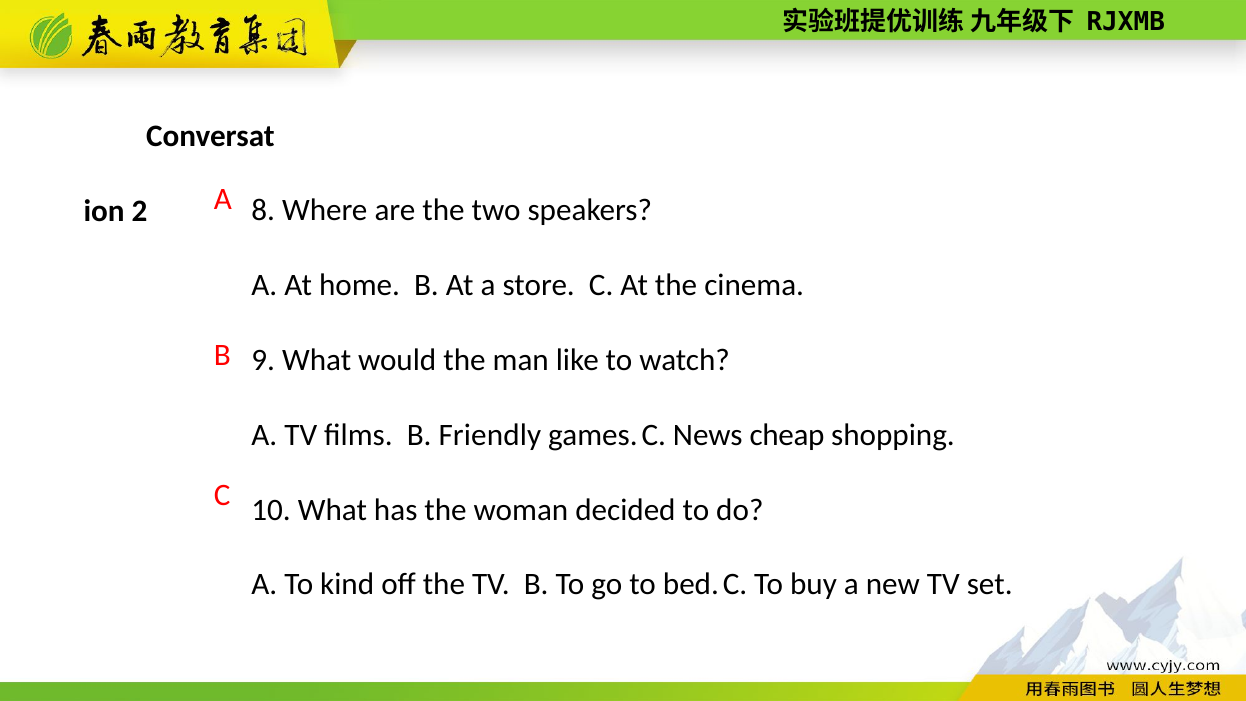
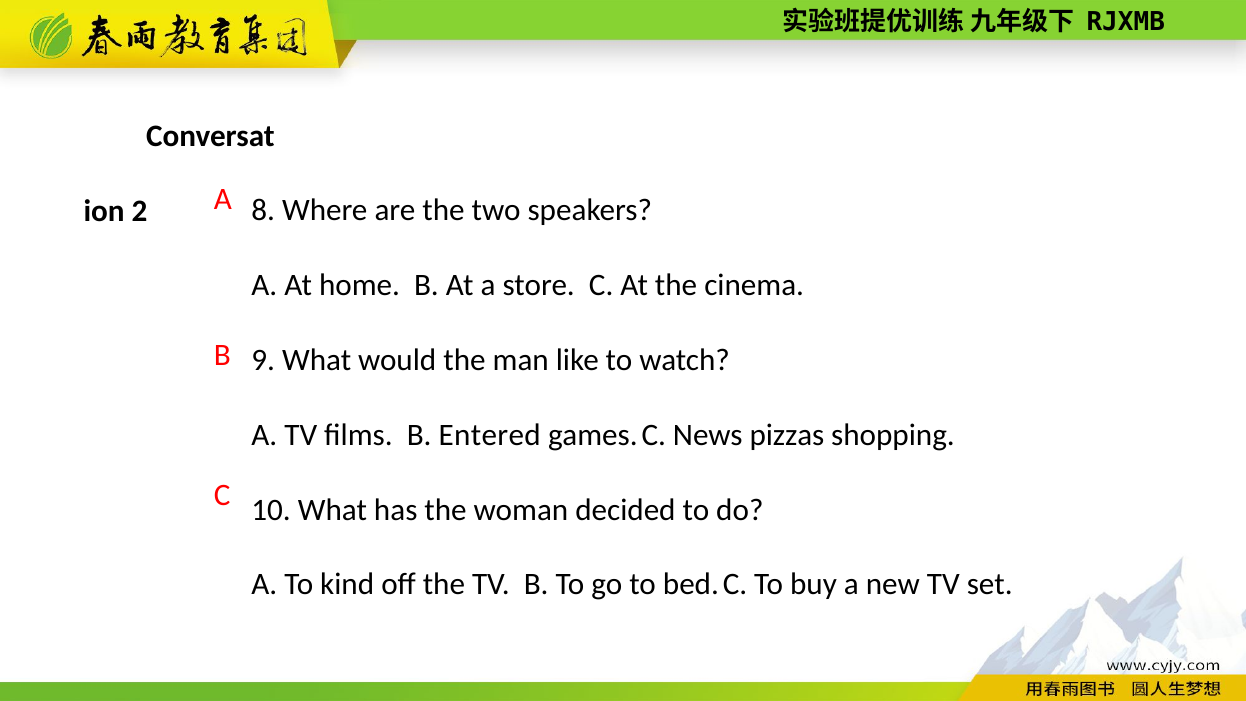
Friendly: Friendly -> Entered (490, 435)
cheap: cheap -> pizzas (787, 435)
